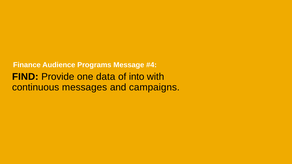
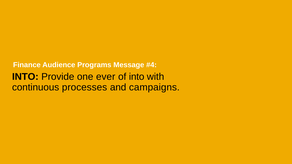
FIND: FIND -> INTO (25, 77)
data: data -> ever (106, 77)
messages: messages -> processes (85, 87)
